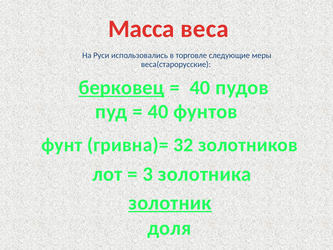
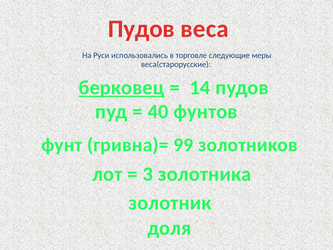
Масса: Масса -> Пудов (141, 29)
40: 40 -> 14 (200, 88)
32: 32 -> 99 (183, 145)
золотник underline: present -> none (170, 203)
